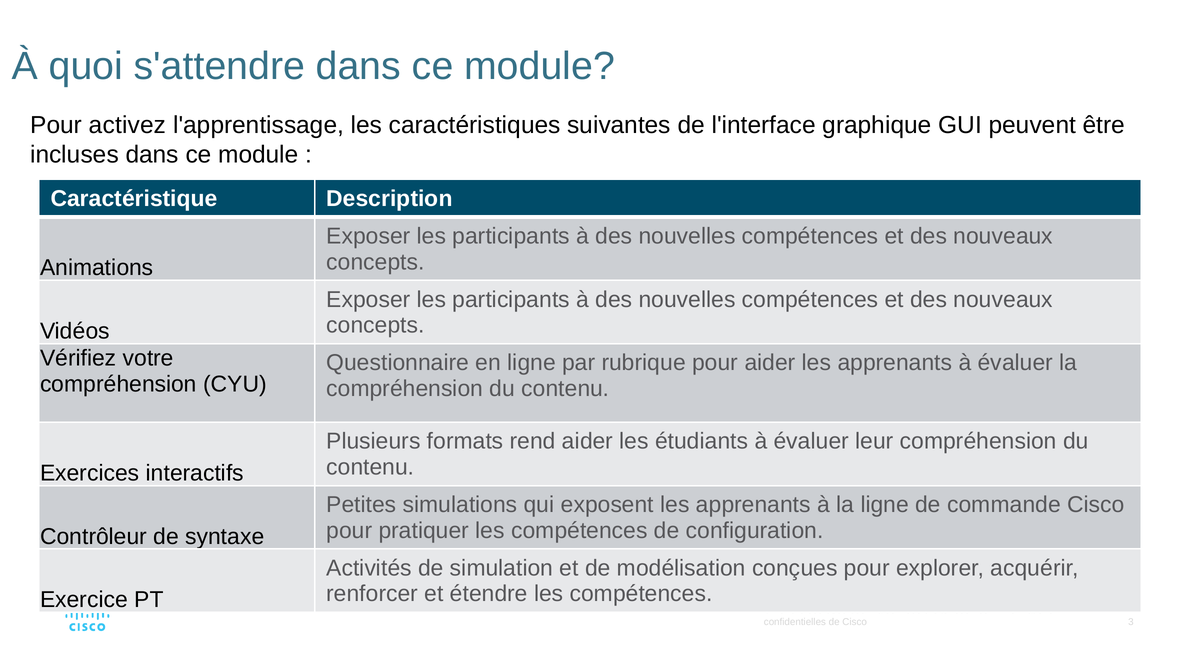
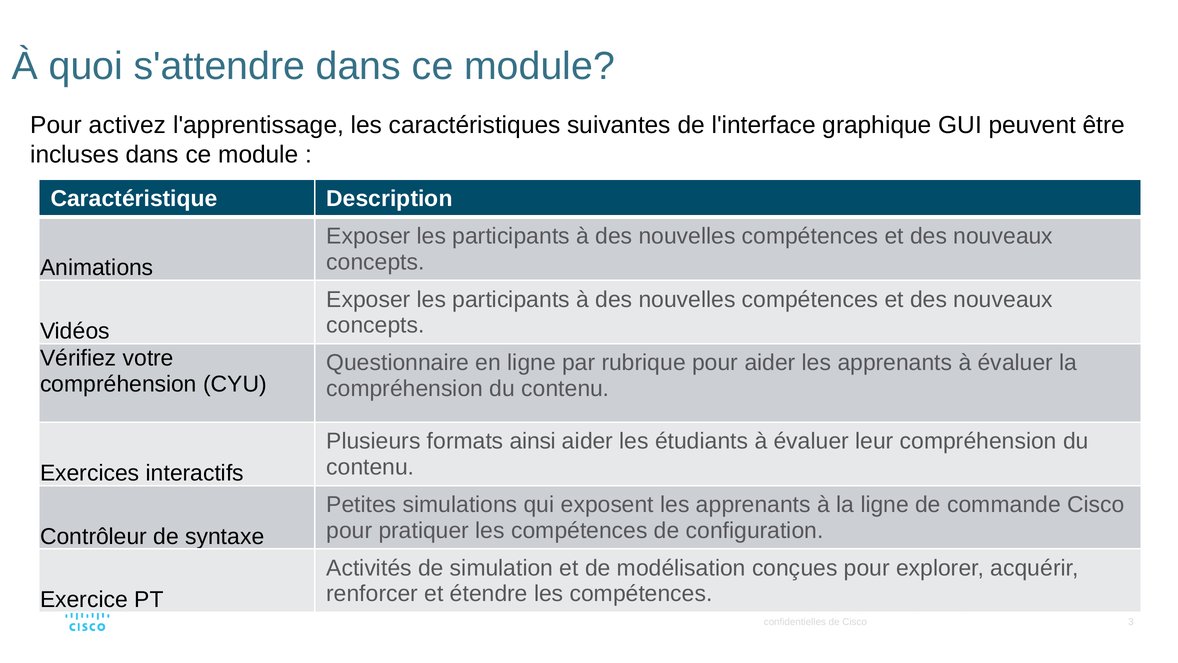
rend: rend -> ainsi (533, 441)
